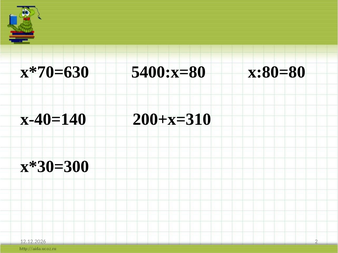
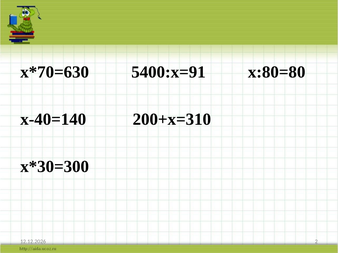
5400:х=80: 5400:х=80 -> 5400:х=91 (168, 72)
